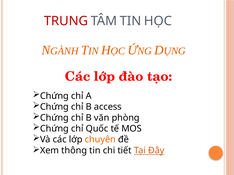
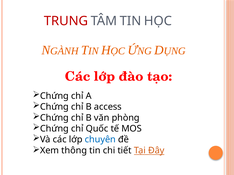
chuyên colour: orange -> blue (100, 140)
